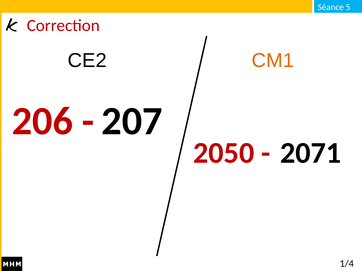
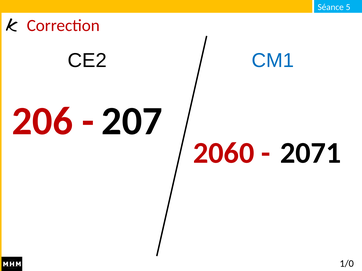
CM1 colour: orange -> blue (273, 61)
2050: 2050 -> 2060 (224, 153)
1/4: 1/4 -> 1/0 (347, 264)
